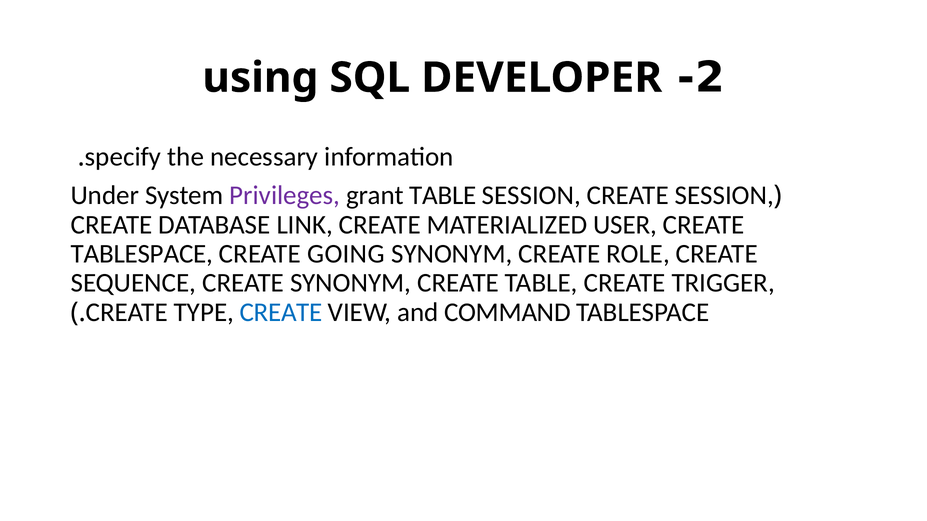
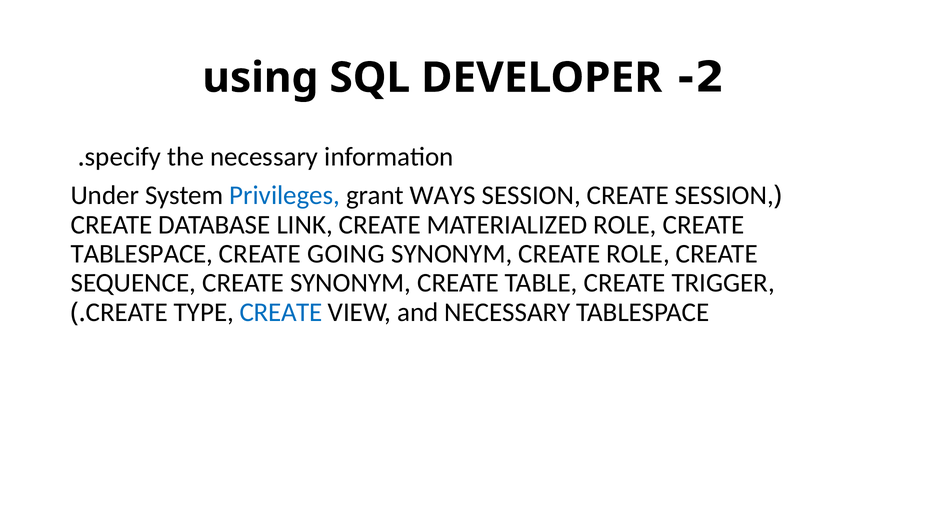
Privileges colour: purple -> blue (285, 196)
grant TABLE: TABLE -> WAYS (443, 196)
MATERIALIZED USER: USER -> ROLE (625, 225)
and COMMAND: COMMAND -> NECESSARY (507, 312)
